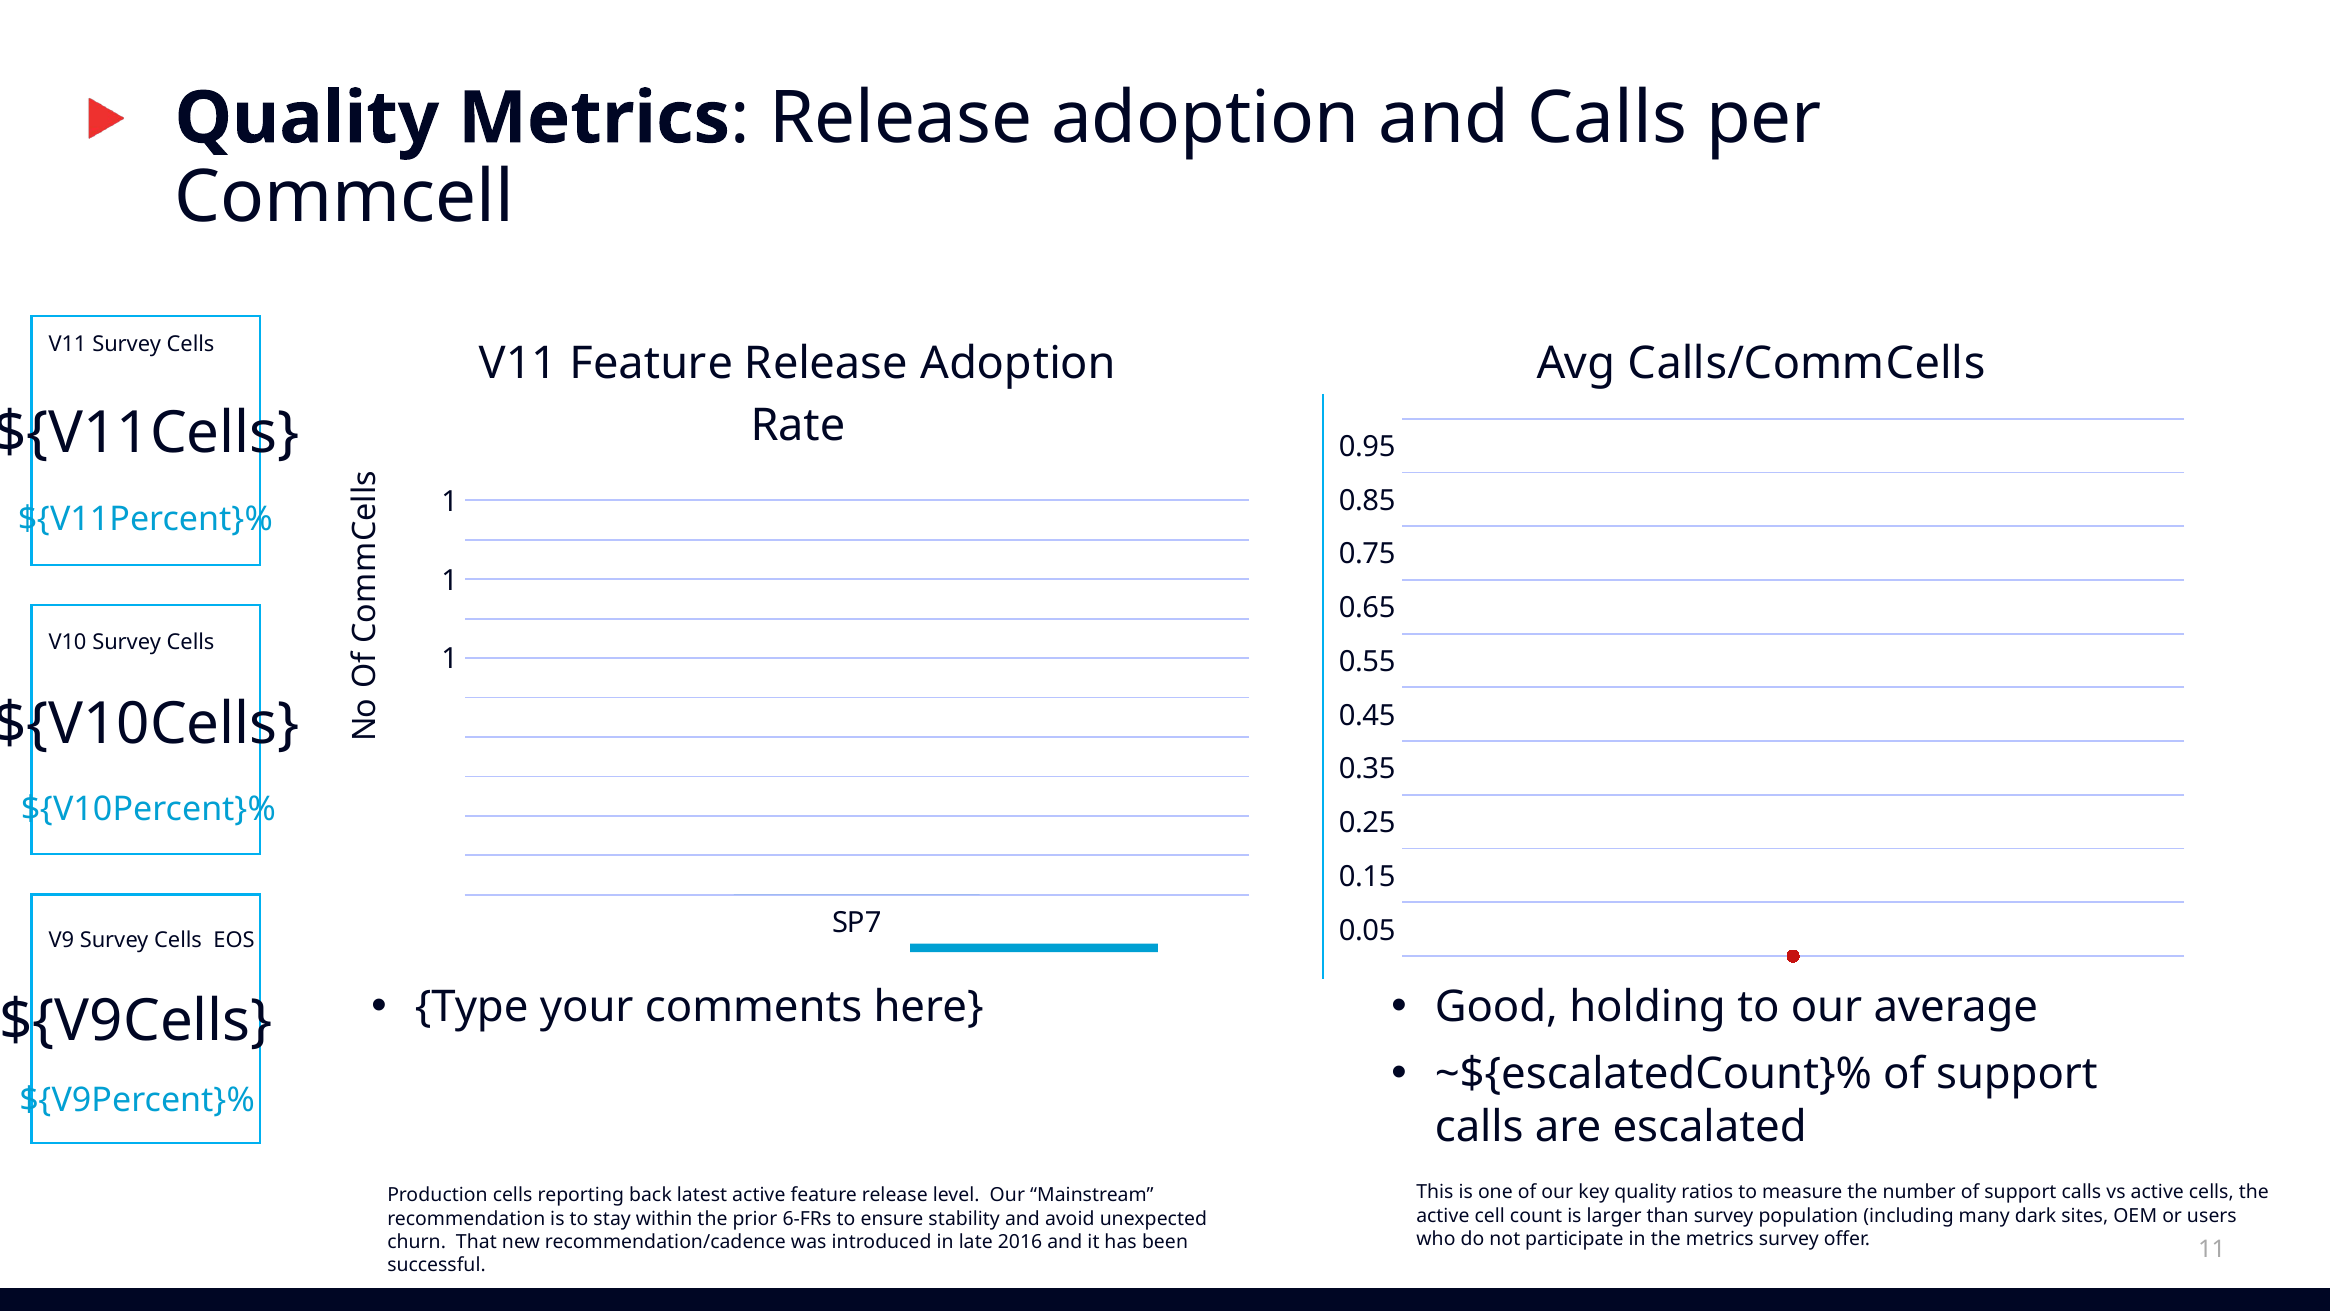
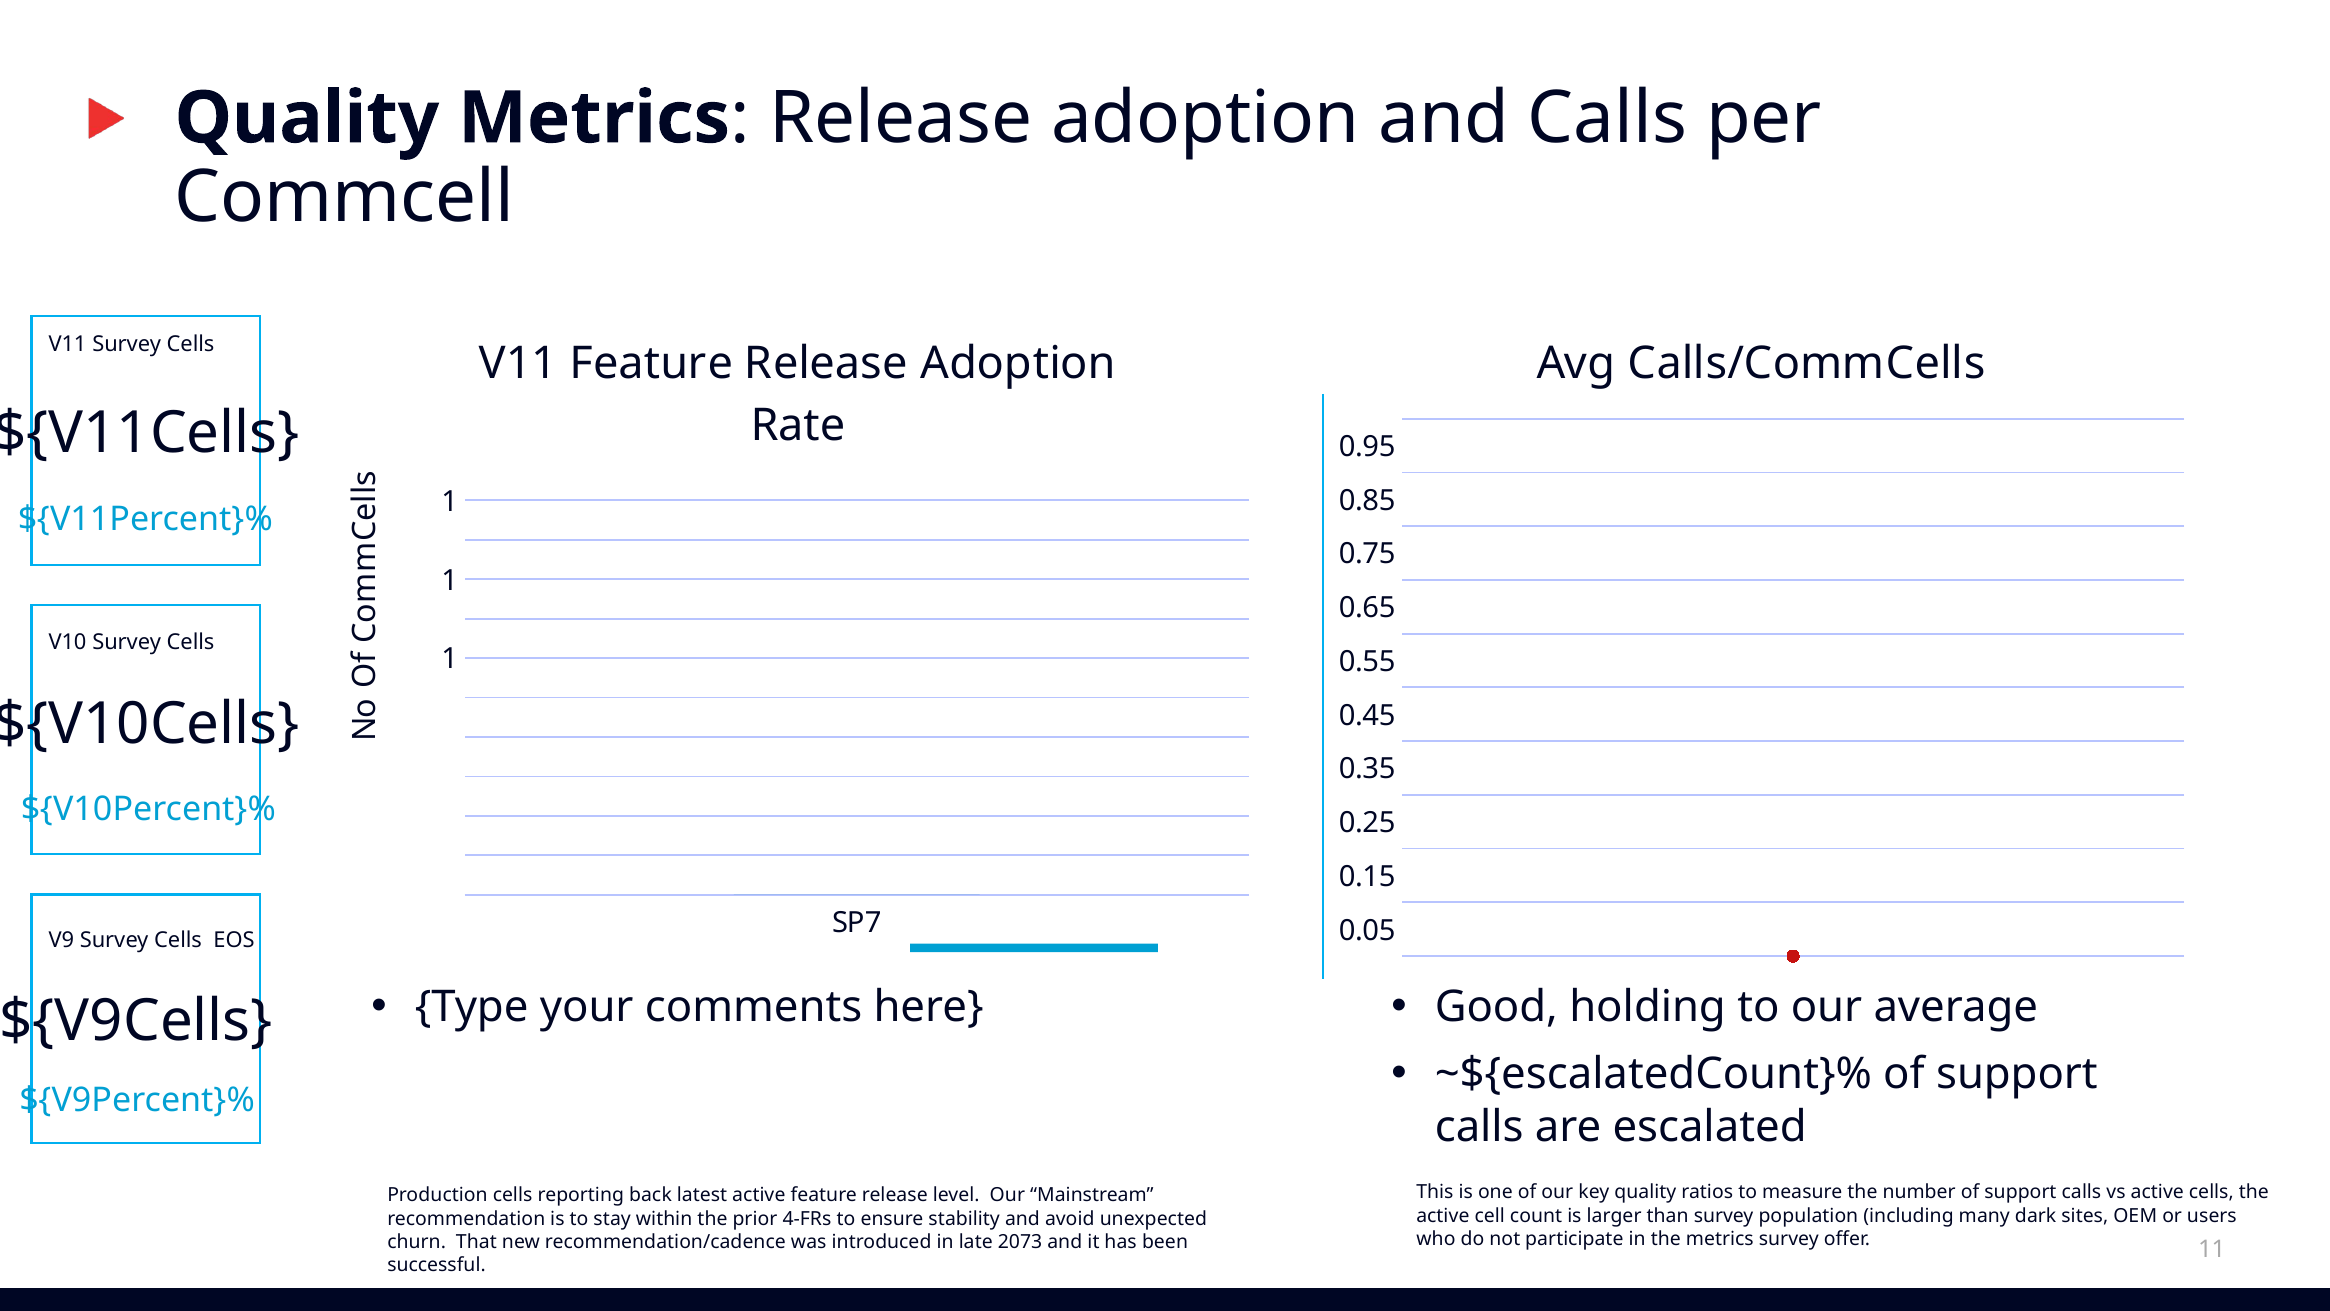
6-FRs: 6-FRs -> 4-FRs (807, 1219)
2016: 2016 -> 2073 (1020, 1242)
